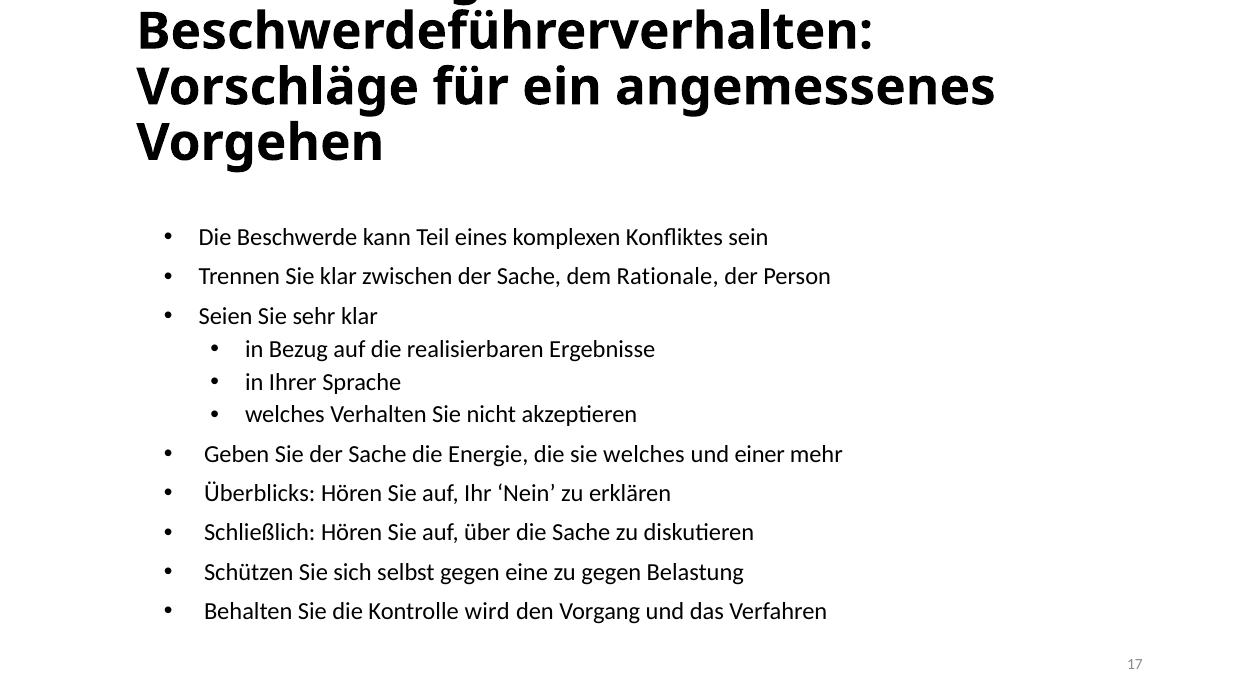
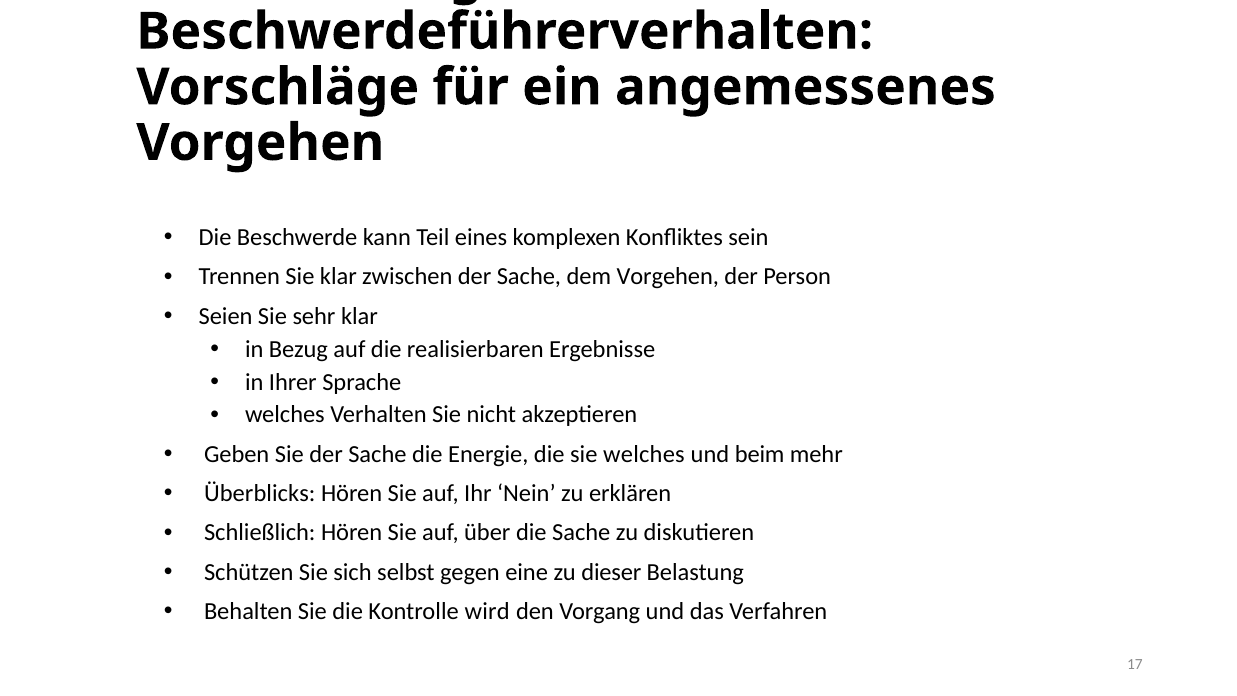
dem Rationale: Rationale -> Vorgehen (668, 277)
einer: einer -> beim (760, 454)
zu gegen: gegen -> dieser (611, 572)
